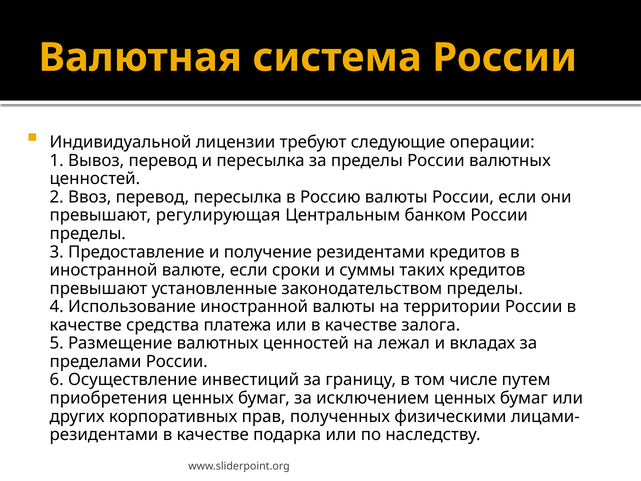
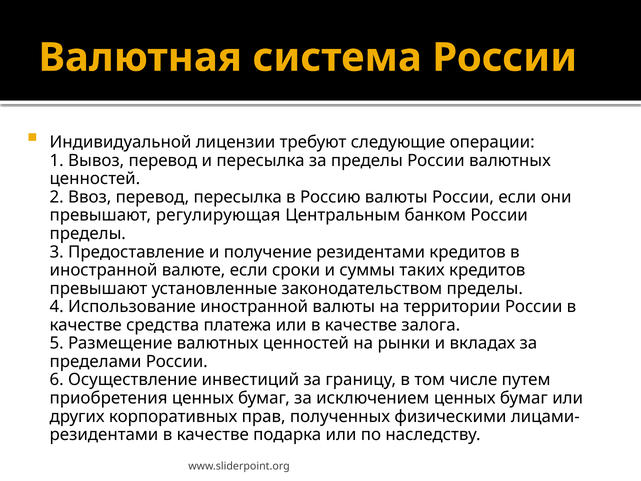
лежал: лежал -> рынки (404, 343)
